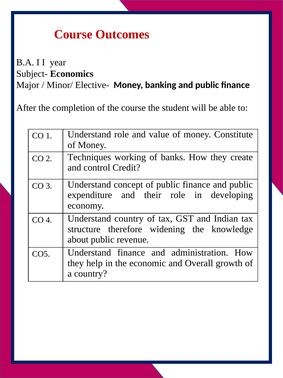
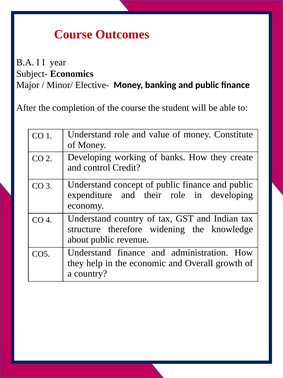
2 Techniques: Techniques -> Developing (89, 157)
